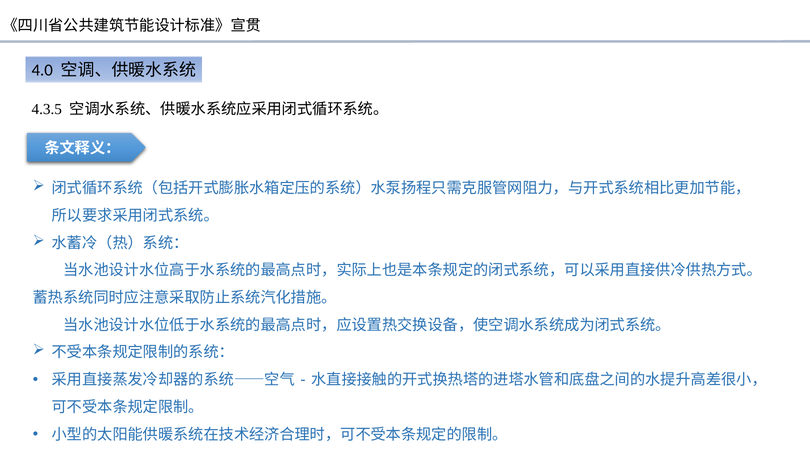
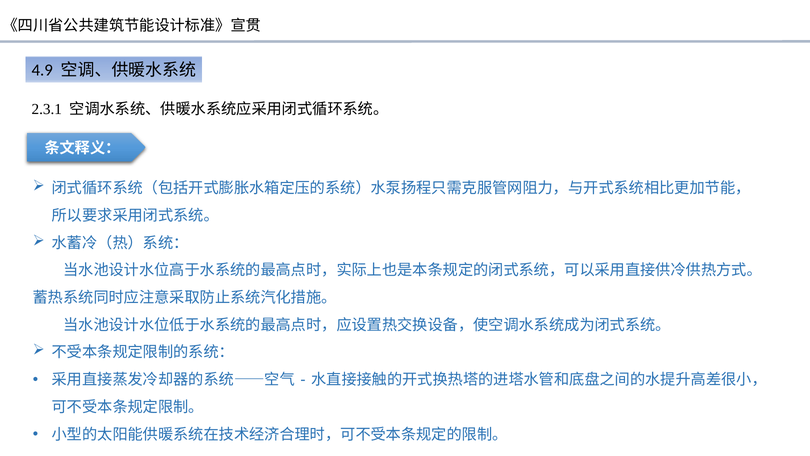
4.0: 4.0 -> 4.9 (42, 70)
4.3.5: 4.3.5 -> 2.3.1 (47, 109)
